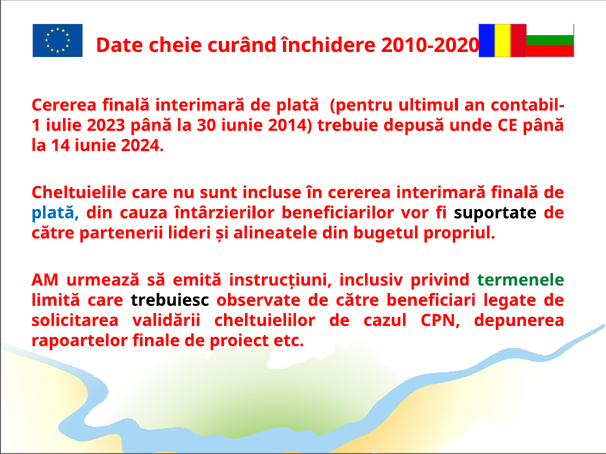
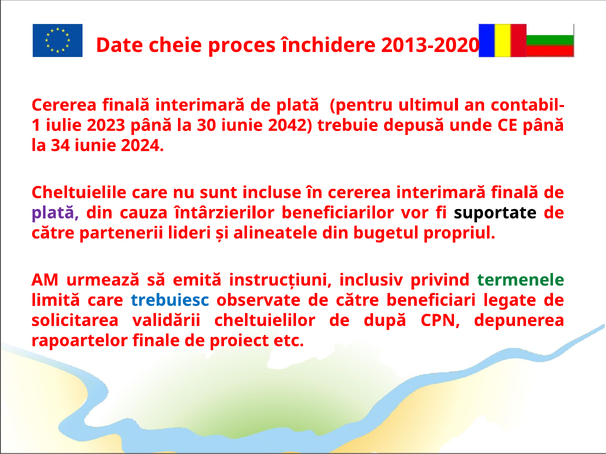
curând: curând -> proces (242, 45)
2010-2020: 2010-2020 -> 2013-2020 (430, 45)
2014: 2014 -> 2042 (290, 125)
14: 14 -> 34 (60, 146)
plată colour: blue -> purple (55, 213)
trebuiesc colour: black -> blue (170, 301)
cazul: cazul -> după (385, 321)
